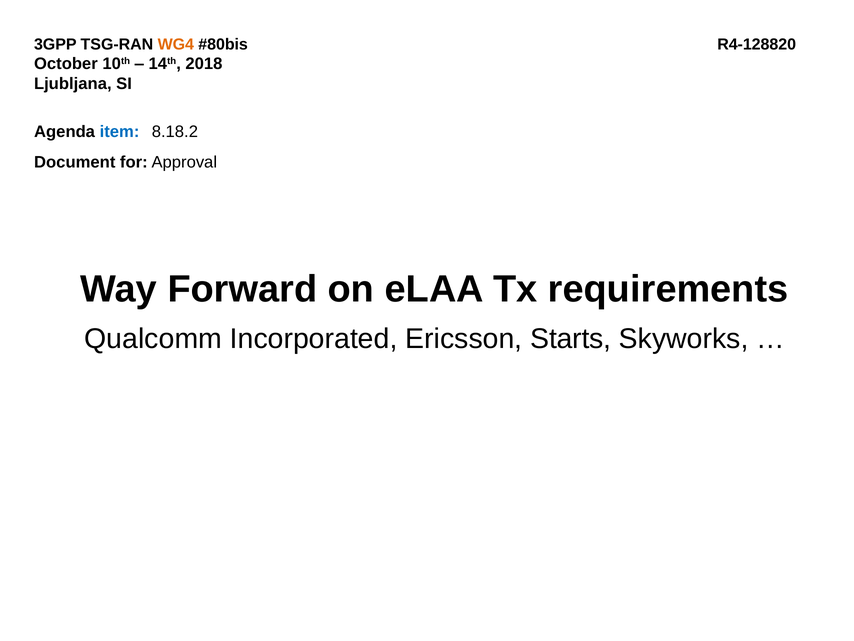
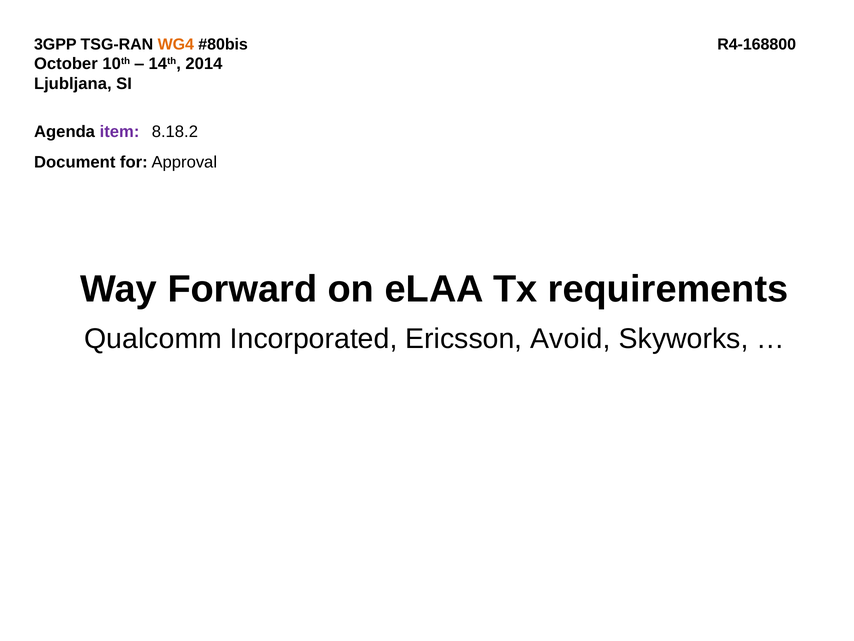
R4-128820: R4-128820 -> R4-168800 (757, 44)
2018: 2018 -> 2014 (204, 64)
item colour: blue -> purple (120, 132)
Starts: Starts -> Avoid (570, 339)
